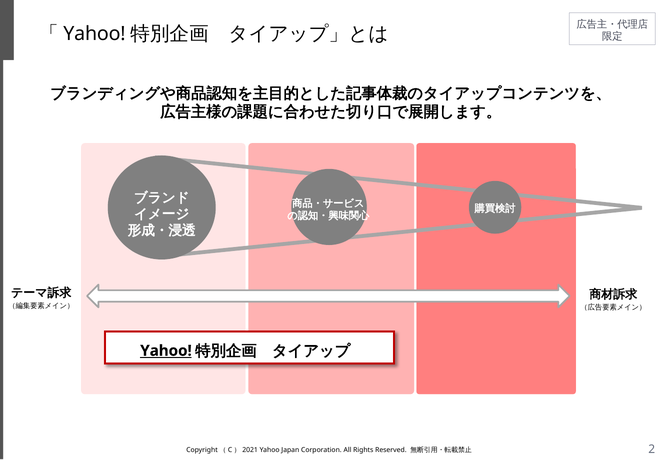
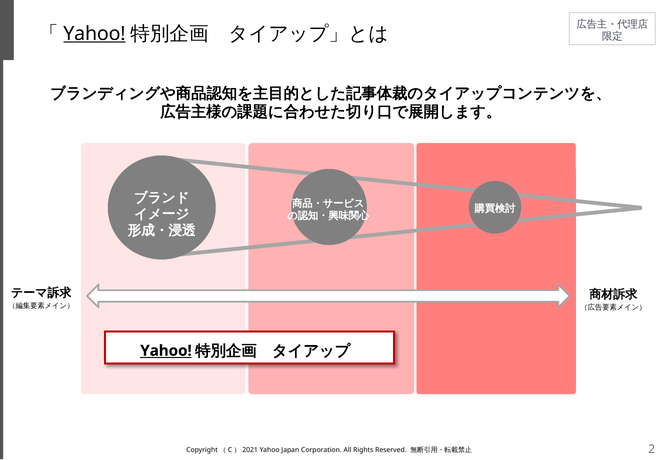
Yahoo underline: none -> present (94, 34)
